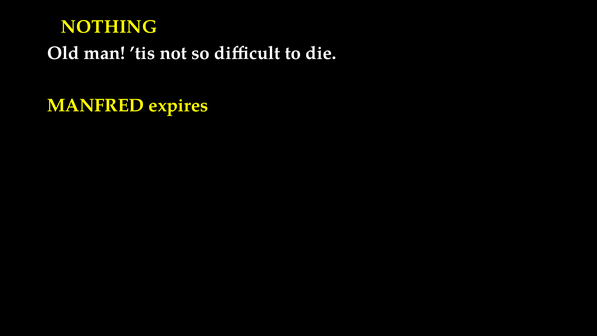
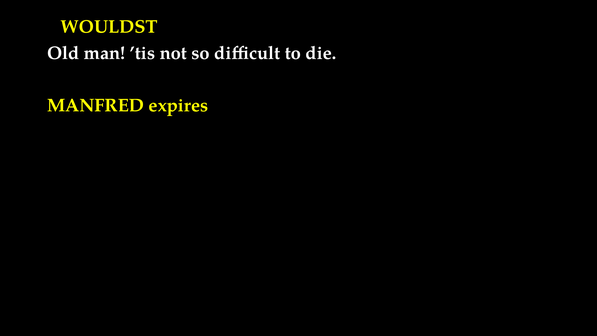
NOTHING: NOTHING -> WOULDST (109, 27)
